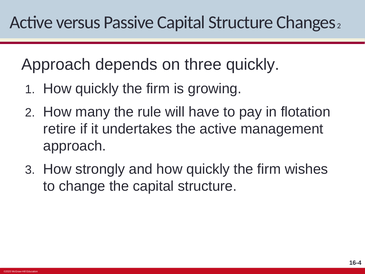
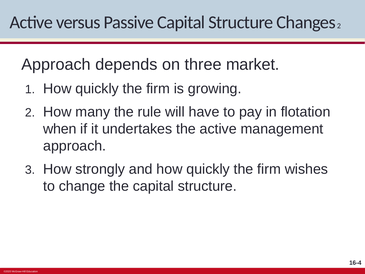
three quickly: quickly -> market (253, 64)
retire: retire -> when (60, 129)
